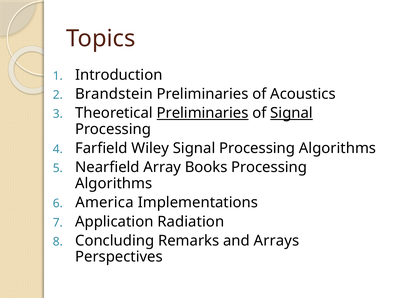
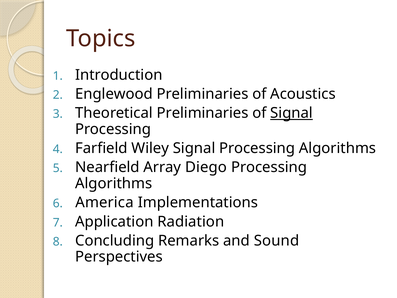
Brandstein: Brandstein -> Englewood (114, 94)
Preliminaries underline: present -> none (203, 113)
Books: Books -> Diego (206, 167)
Arrays: Arrays -> Sound (277, 240)
